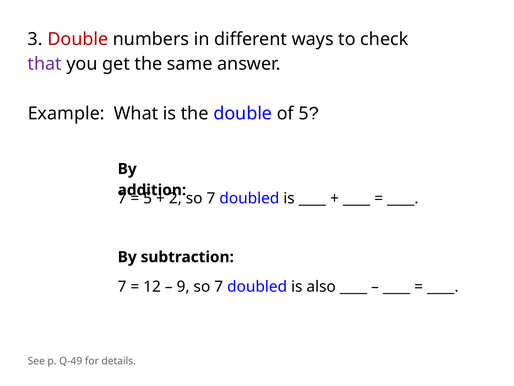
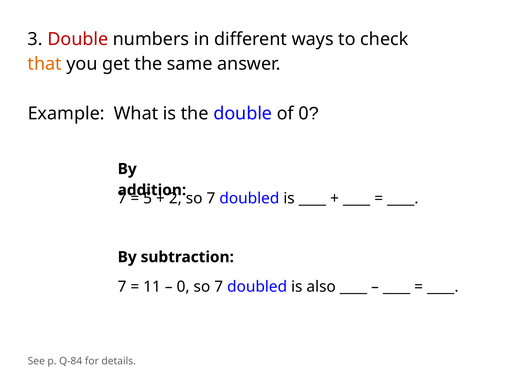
that colour: purple -> orange (45, 64)
of 5: 5 -> 0 (304, 113)
12: 12 -> 11 (152, 286)
9: 9 -> 0 (183, 286)
Q-49: Q-49 -> Q-84 (71, 361)
